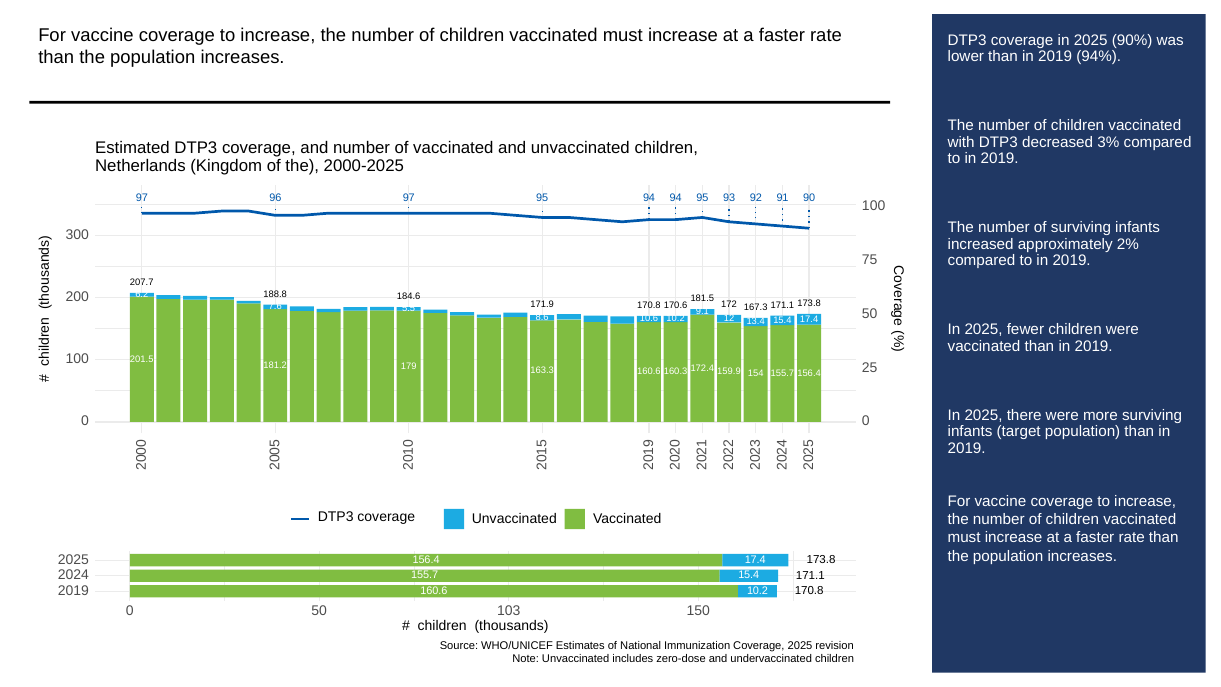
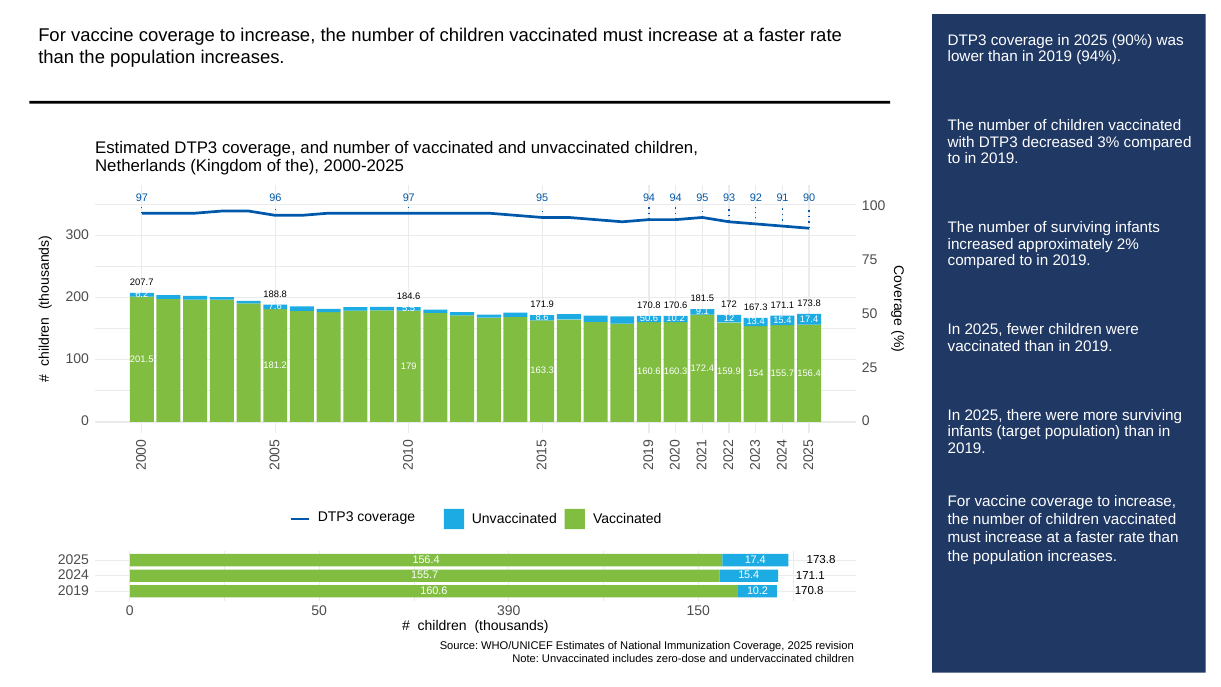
10.6: 10.6 -> 50.6 (649, 319)
103: 103 -> 390 (509, 611)
